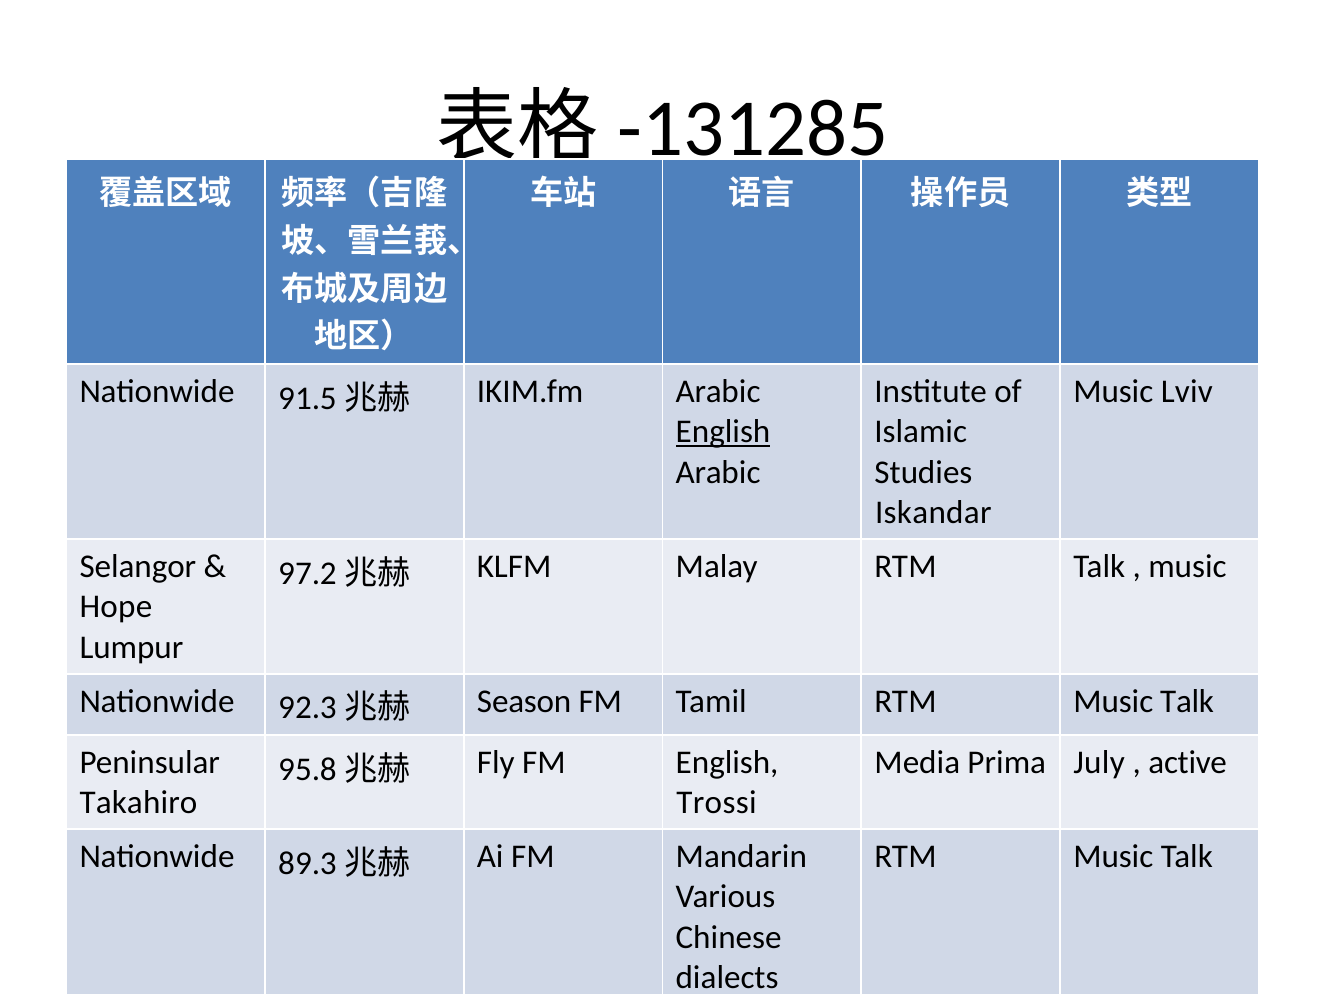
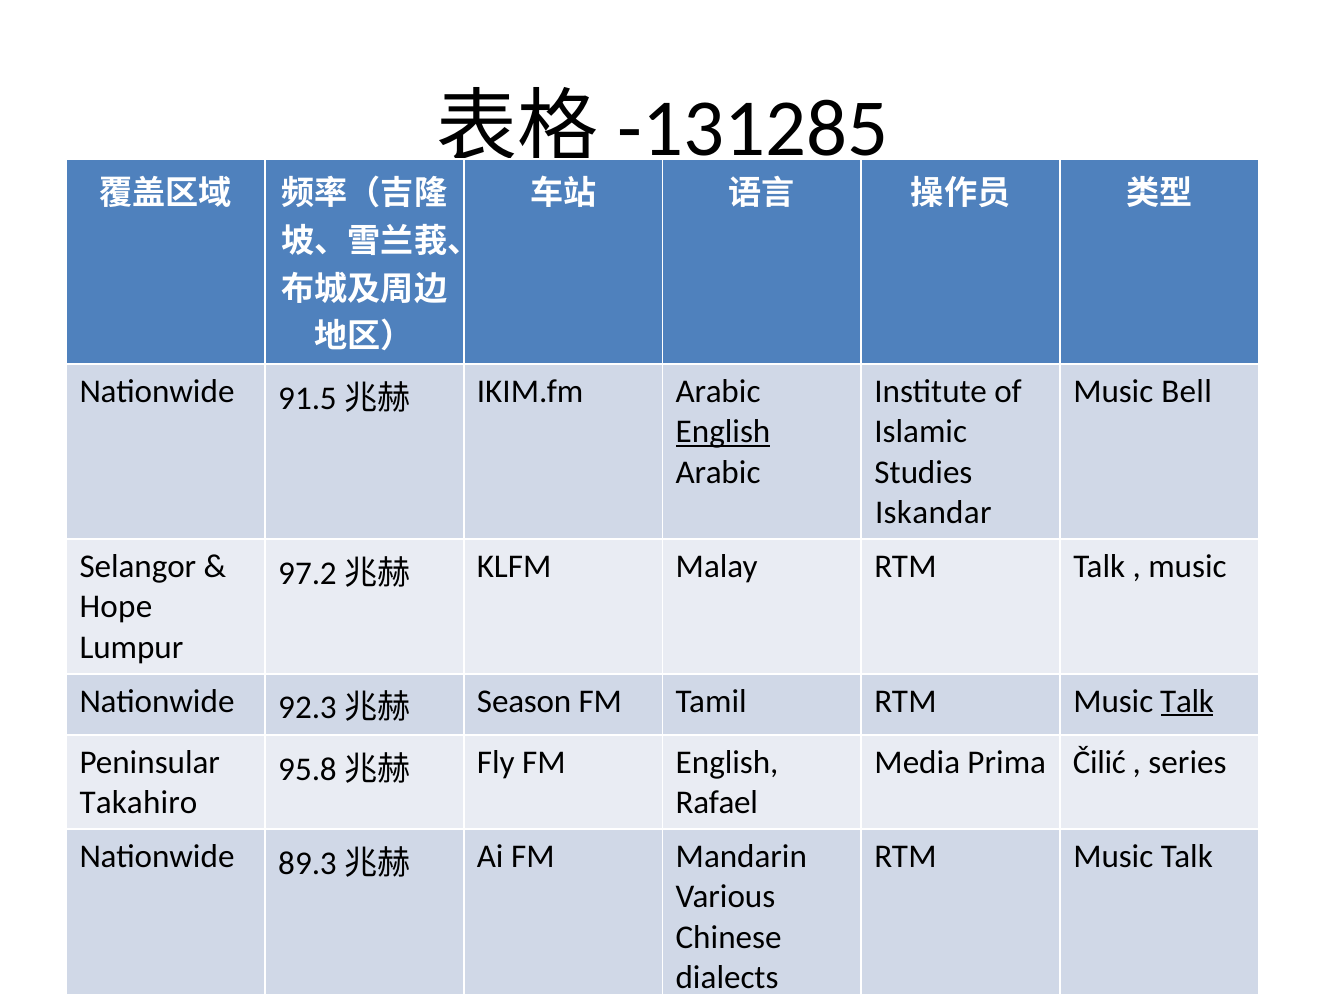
Lviv: Lviv -> Bell (1187, 391)
Talk underline: none -> present (1187, 701)
July: July -> Čilić (1099, 762)
active: active -> series (1188, 762)
Trossi: Trossi -> Rafael (717, 803)
